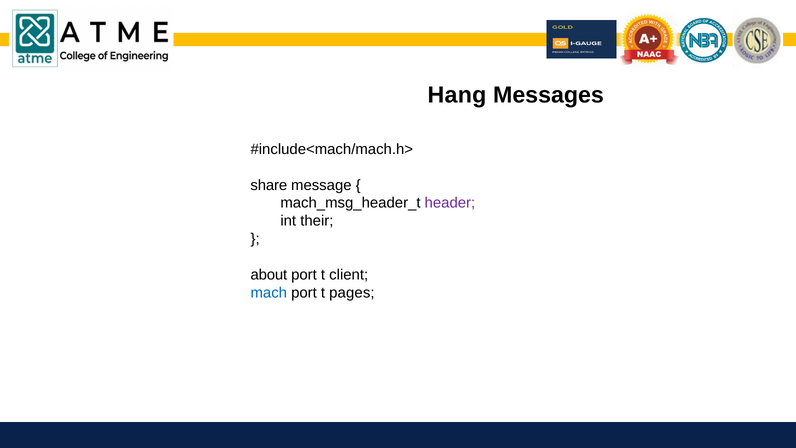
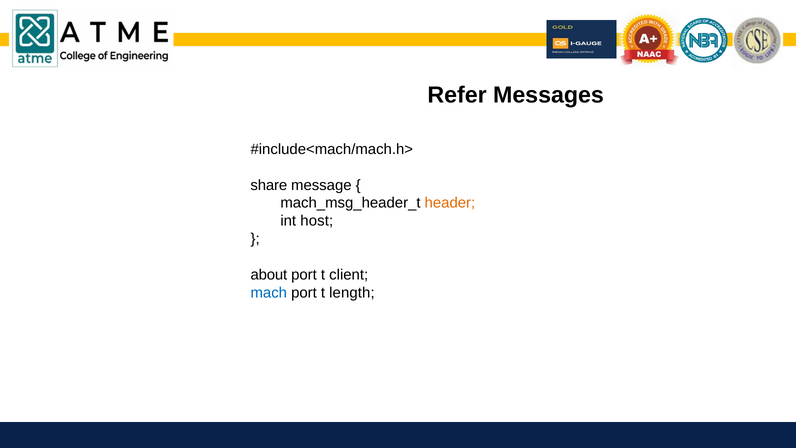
Hang: Hang -> Refer (457, 95)
header colour: purple -> orange (450, 203)
their: their -> host (317, 221)
pages: pages -> length (352, 292)
